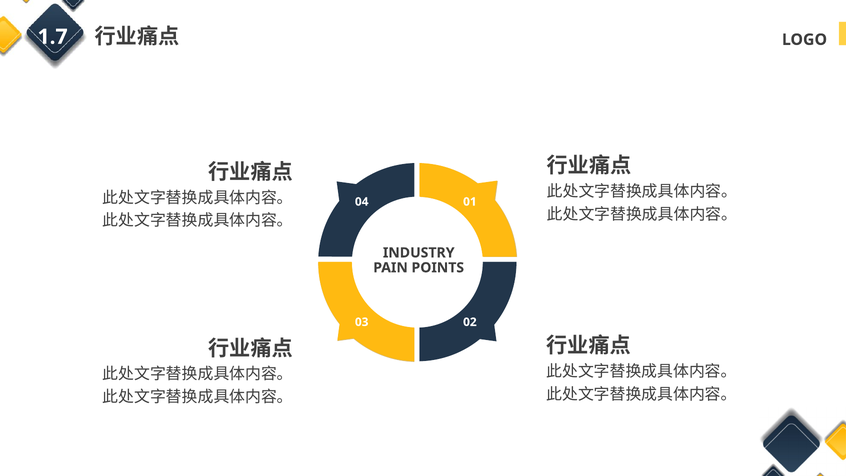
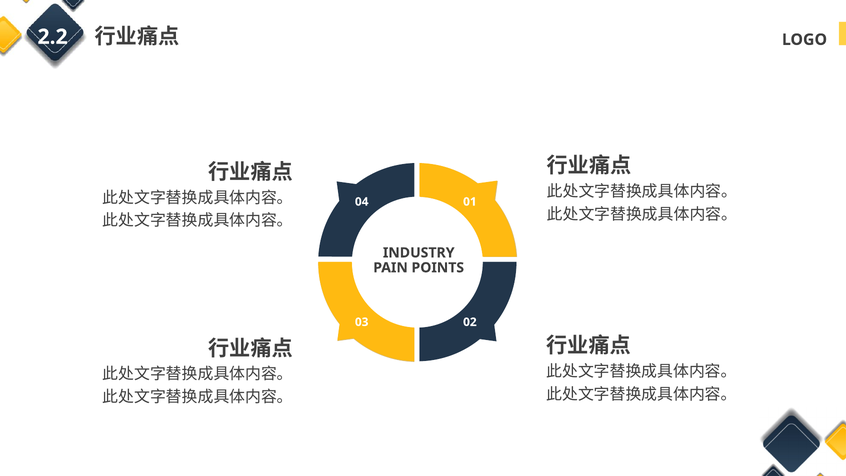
1.7: 1.7 -> 2.2 (53, 37)
